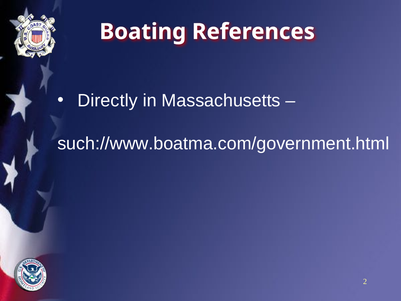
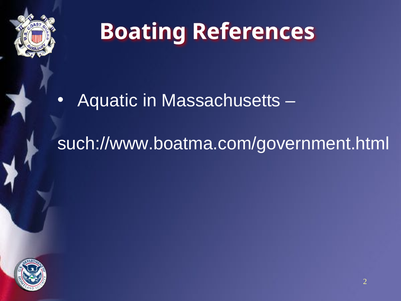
Directly: Directly -> Aquatic (108, 101)
